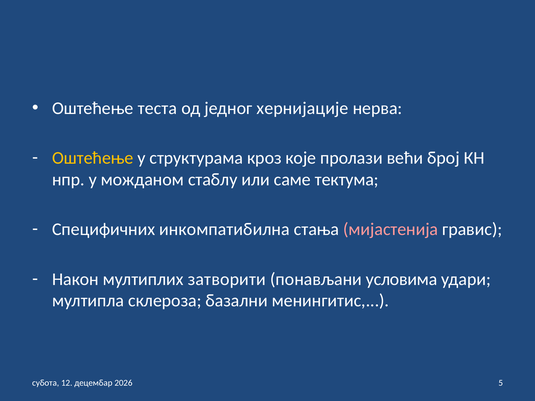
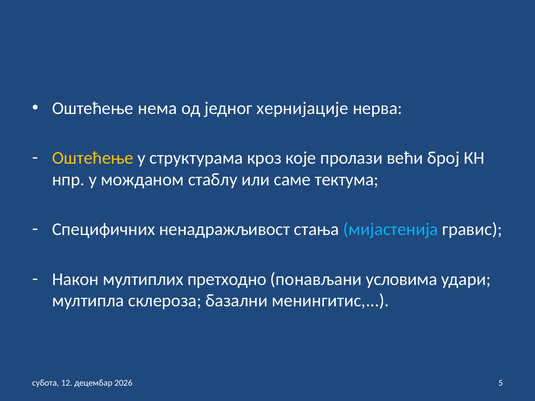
теста: теста -> нема (157, 108)
инкомпатибилна: инкомпатибилна -> ненадражљивост (225, 229)
мијастенија colour: pink -> light blue (391, 229)
затворити: затворити -> претходно (227, 279)
